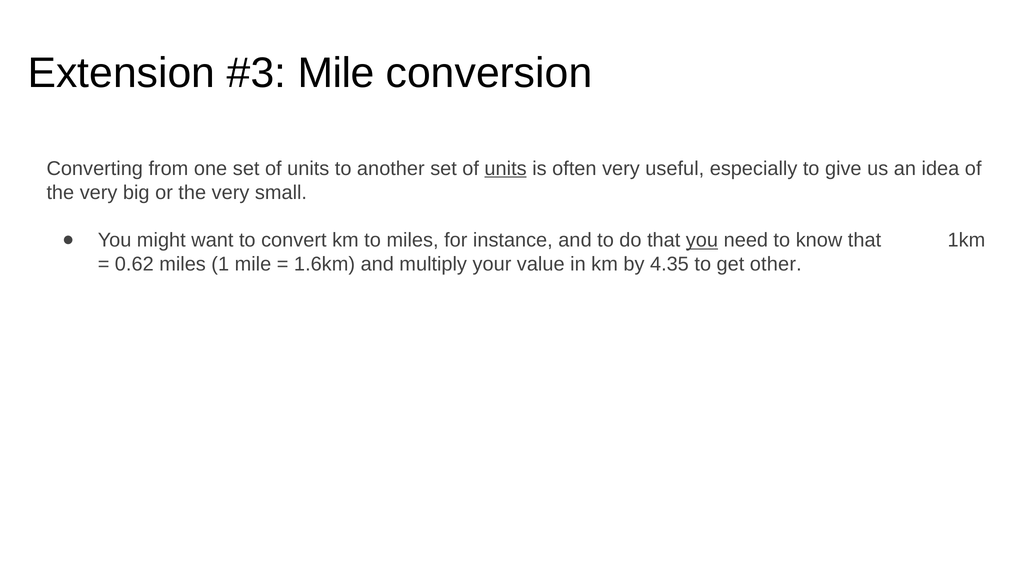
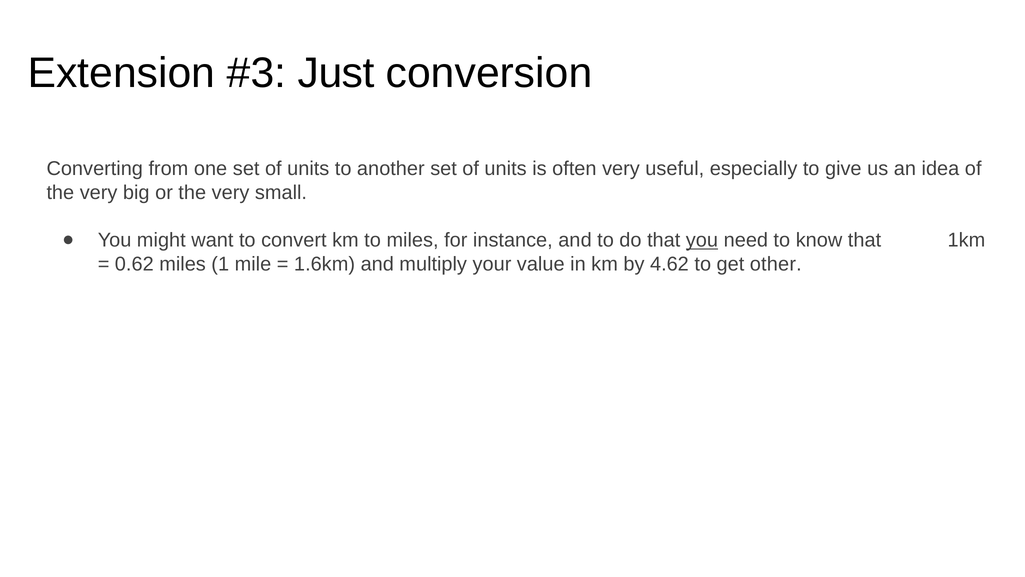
Mile: Mile -> Just (336, 73)
units underline: present -> none (506, 168)
4.35: 4.35 -> 4.62 (669, 264)
